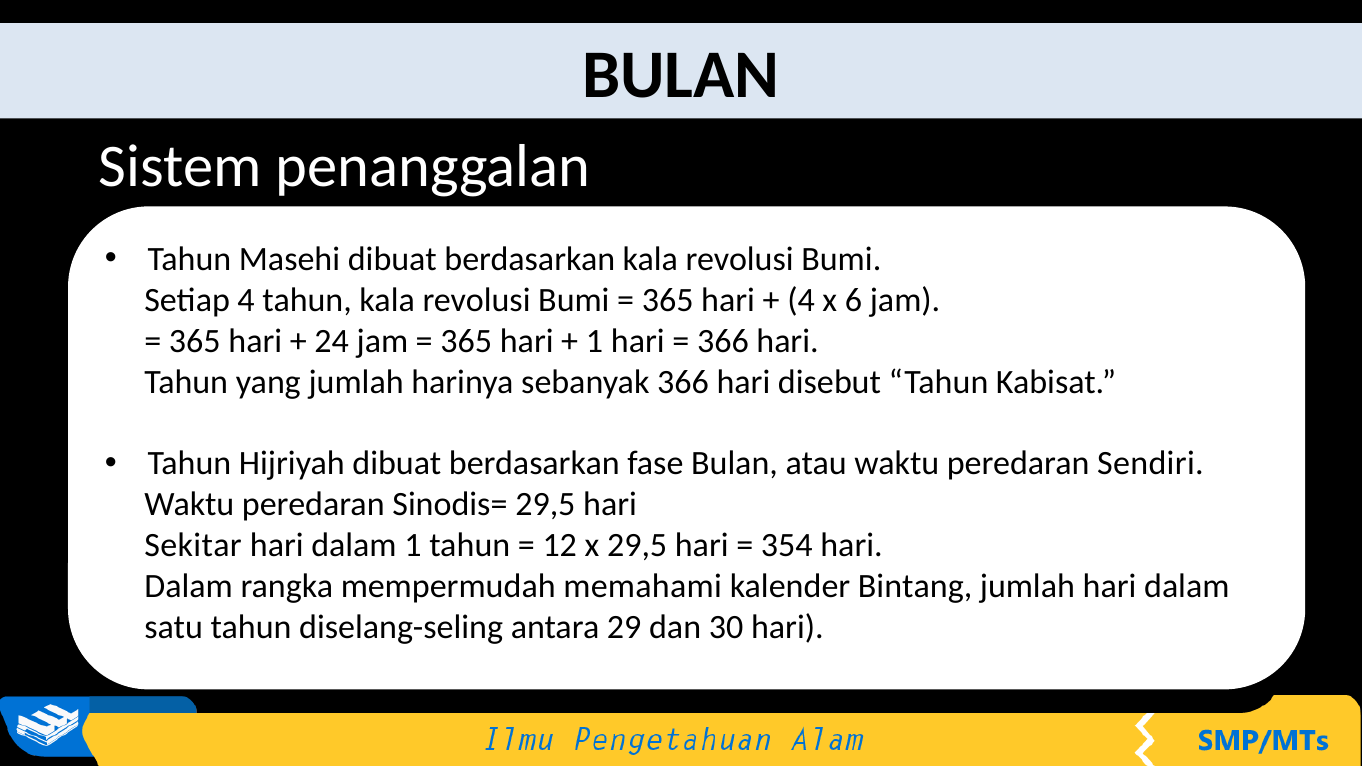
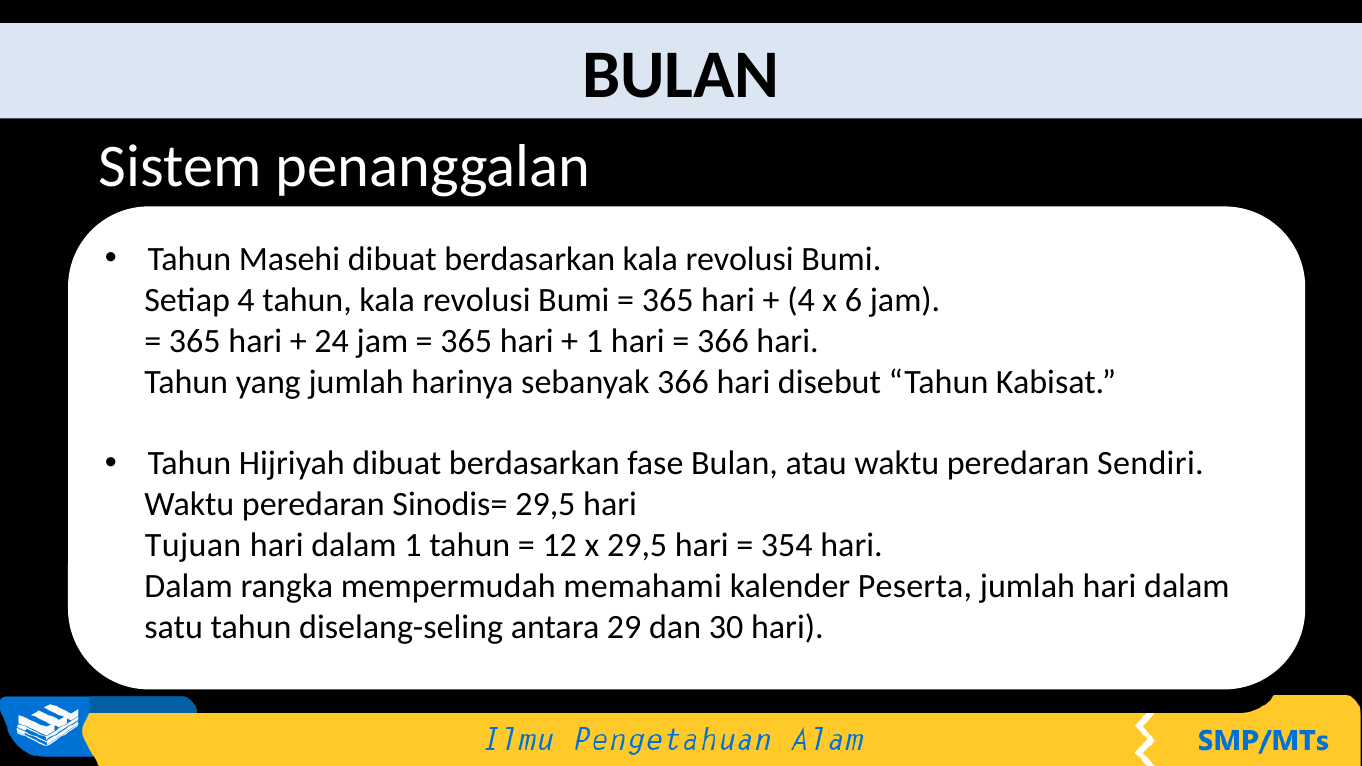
Sekitar: Sekitar -> Tujuan (193, 546)
Bintang: Bintang -> Peserta (915, 586)
